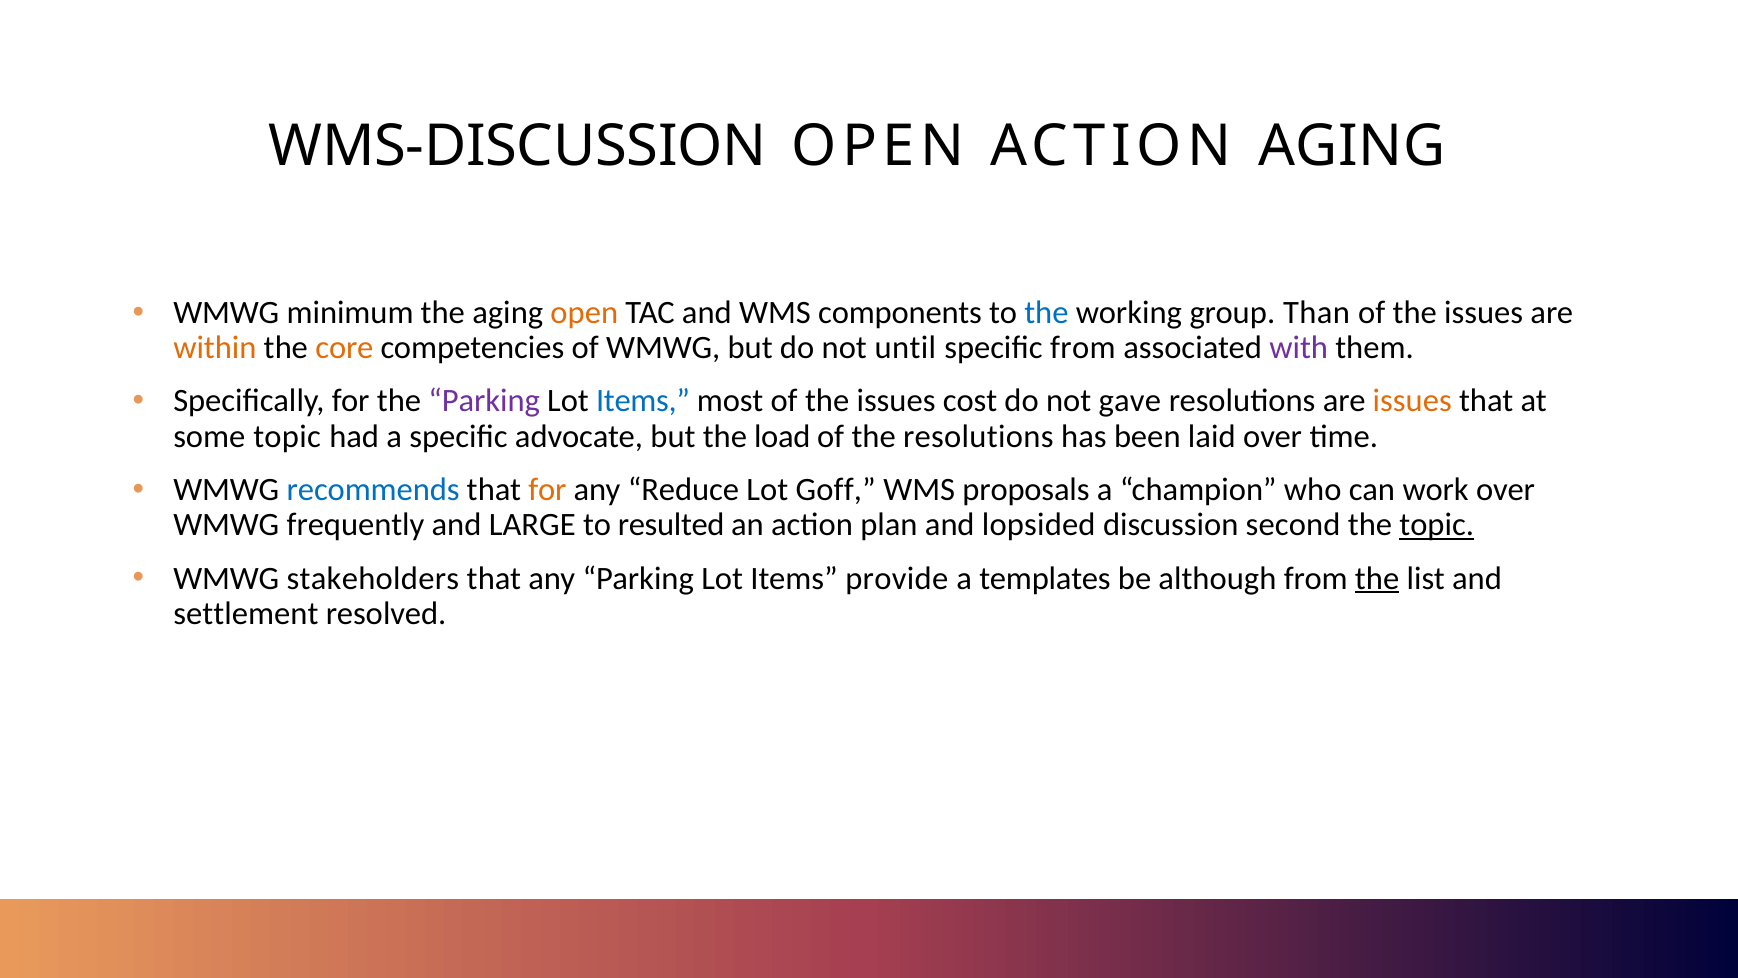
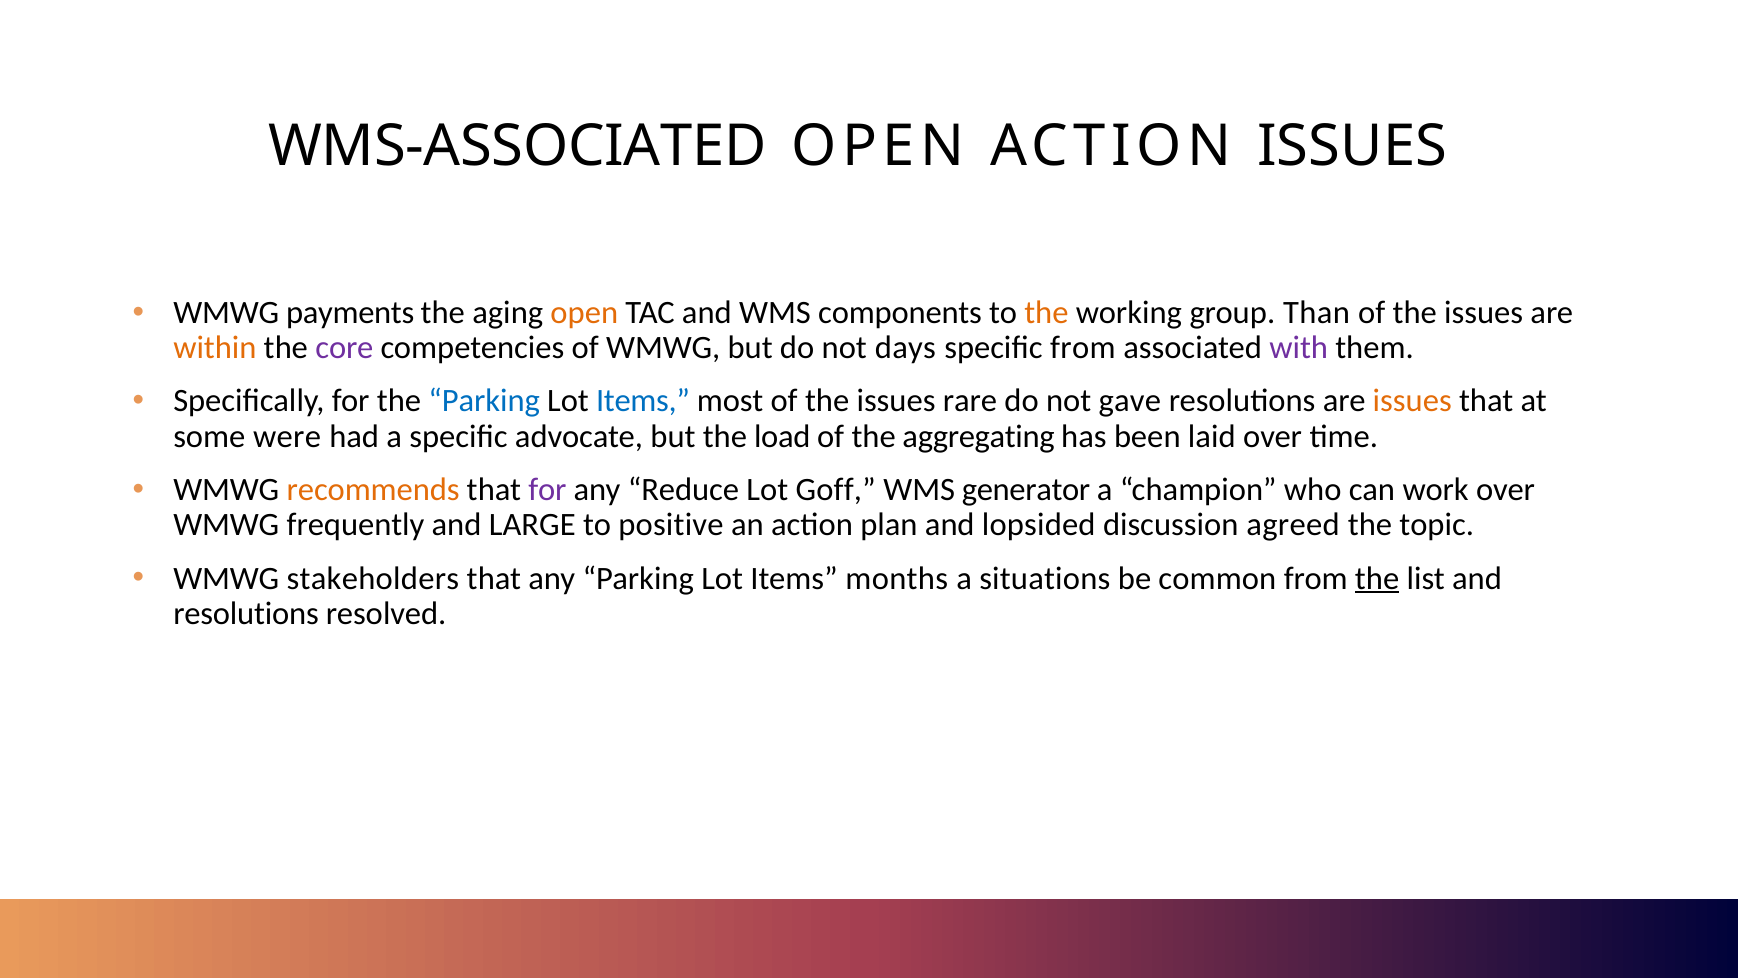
WMS-DISCUSSION: WMS-DISCUSSION -> WMS-ASSOCIATED (517, 146)
ACTION AGING: AGING -> ISSUES (1352, 146)
minimum: minimum -> payments (350, 313)
the colour: blue -> orange (1046, 313)
core colour: orange -> purple (344, 348)
until: until -> days (905, 348)
Parking colour: purple -> blue (484, 401)
cost: cost -> rare (970, 401)
some topic: topic -> were (287, 436)
the resolutions: resolutions -> aggregating (979, 436)
recommends colour: blue -> orange (373, 490)
for colour: orange -> purple (547, 490)
proposals: proposals -> generator (1026, 490)
resulted: resulted -> positive (671, 525)
second: second -> agreed (1293, 525)
topic underline: present -> none (1437, 525)
provide: provide -> months (897, 578)
templates: templates -> situations (1045, 578)
although: although -> common (1217, 578)
settlement: settlement -> resolutions (246, 613)
